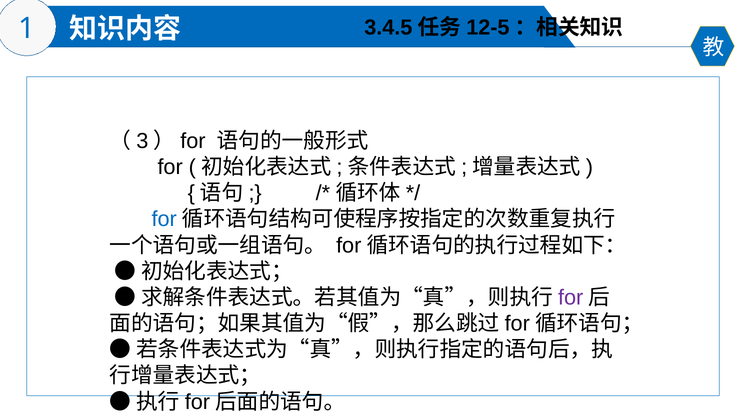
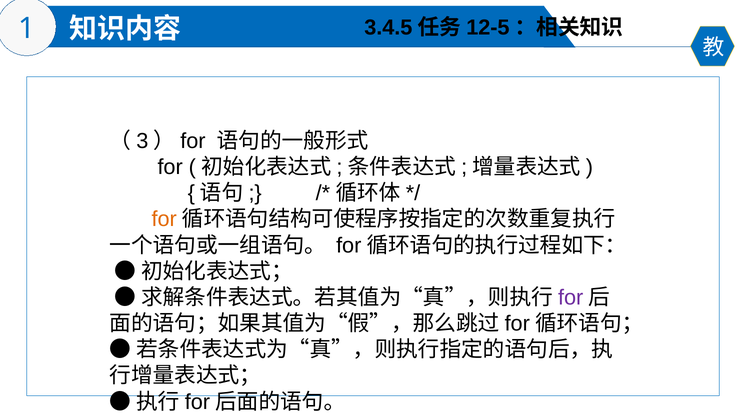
for colour: blue -> orange (164, 219)
